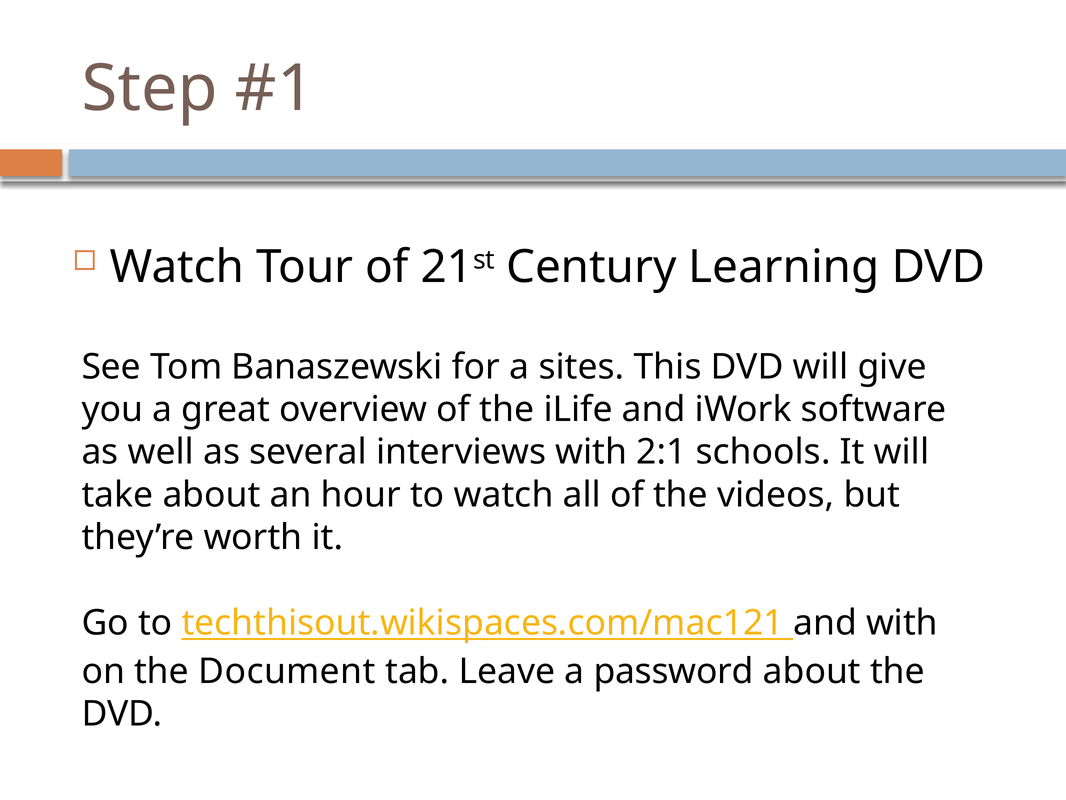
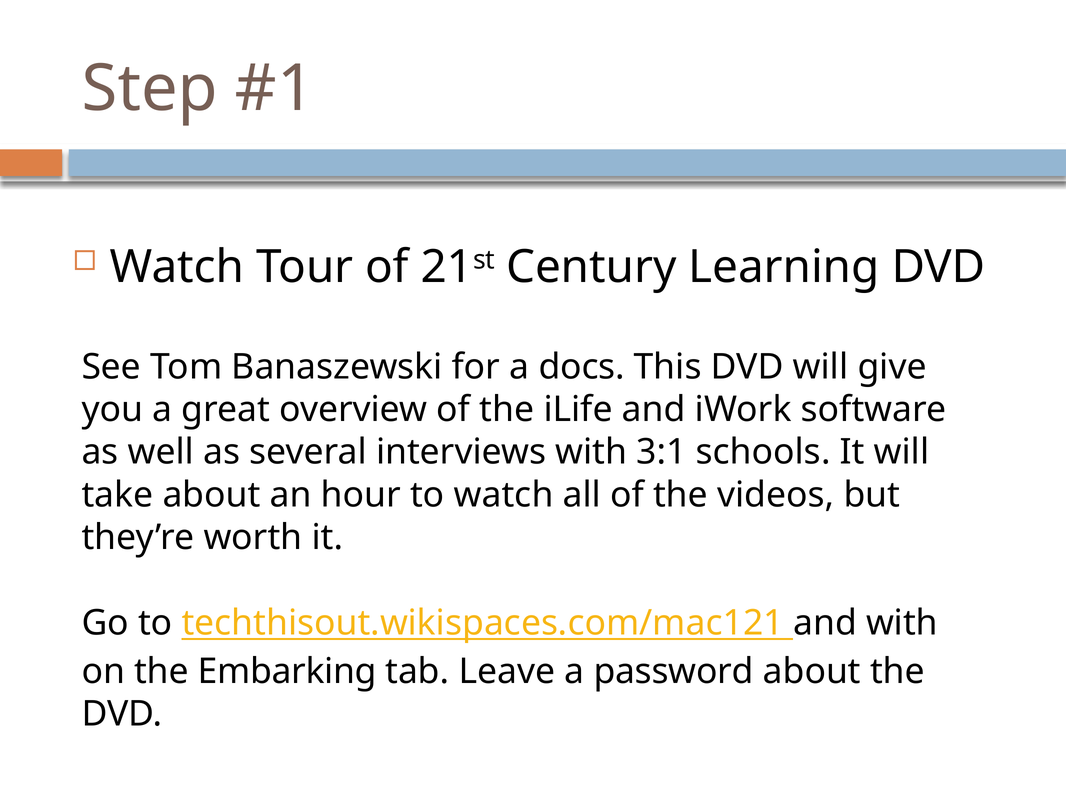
sites: sites -> docs (582, 367)
2:1: 2:1 -> 3:1 (661, 452)
Document: Document -> Embarking (287, 671)
